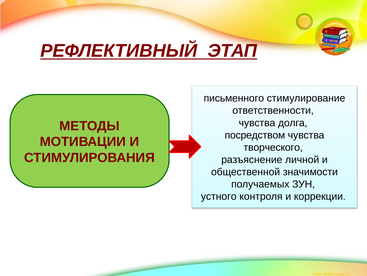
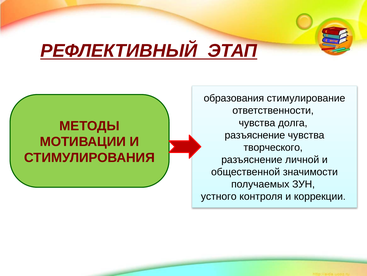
письменного: письменного -> образования (234, 98)
посредством: посредством -> разъяснение (255, 135)
